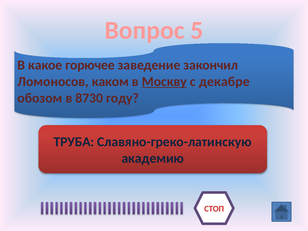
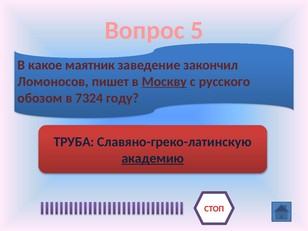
горючее: горючее -> маятник (90, 65)
каком: каком -> пишет (110, 82)
декабре: декабре -> русского (224, 82)
8730: 8730 -> 7324 (89, 98)
академию underline: none -> present (153, 158)
